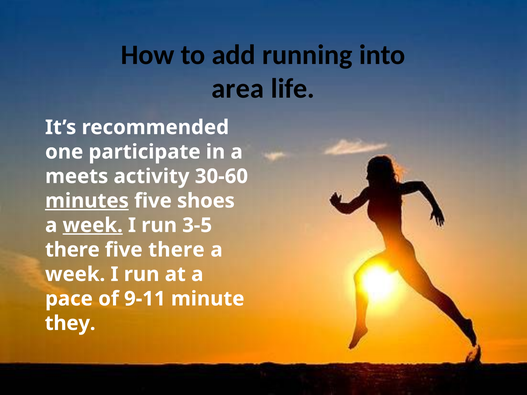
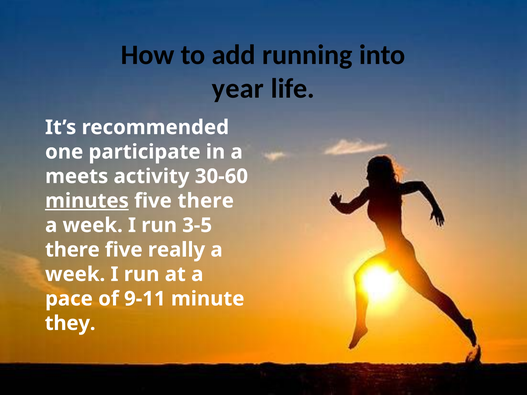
area: area -> year (238, 89)
five shoes: shoes -> there (206, 201)
week underline: present -> none (93, 225)
five there: there -> really (176, 250)
